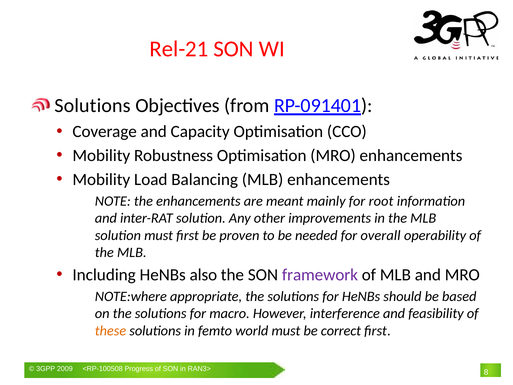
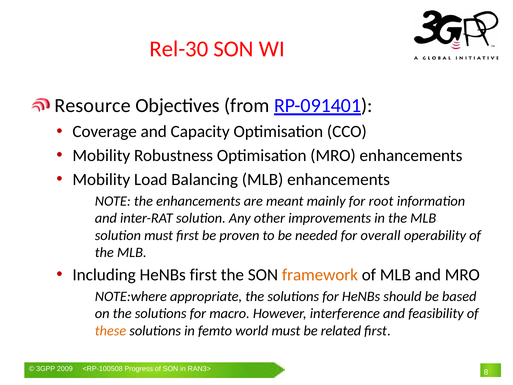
Rel-21: Rel-21 -> Rel-30 (179, 49)
Solutions: Solutions -> Resource (93, 106)
HeNBs also: also -> first (203, 275)
framework colour: purple -> orange (320, 275)
correct: correct -> related (341, 330)
